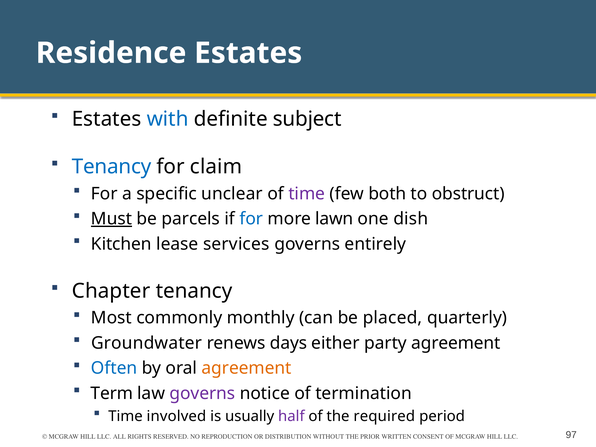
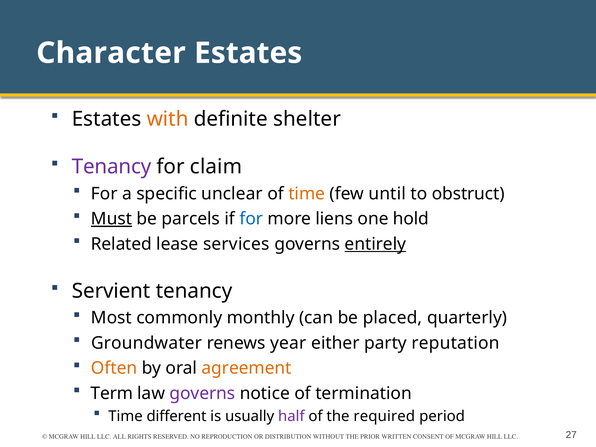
Residence: Residence -> Character (111, 53)
with colour: blue -> orange (168, 119)
subject: subject -> shelter (307, 119)
Tenancy colour: blue -> purple (112, 167)
time colour: purple -> orange (307, 194)
both: both -> until (387, 194)
lawn: lawn -> liens (334, 219)
dish: dish -> hold (411, 219)
Kitchen: Kitchen -> Related (121, 244)
entirely underline: none -> present (375, 244)
Chapter: Chapter -> Servient (111, 291)
days: days -> year (288, 343)
party agreement: agreement -> reputation (456, 343)
Often colour: blue -> orange (114, 368)
involved: involved -> different (177, 416)
97: 97 -> 27 (571, 435)
